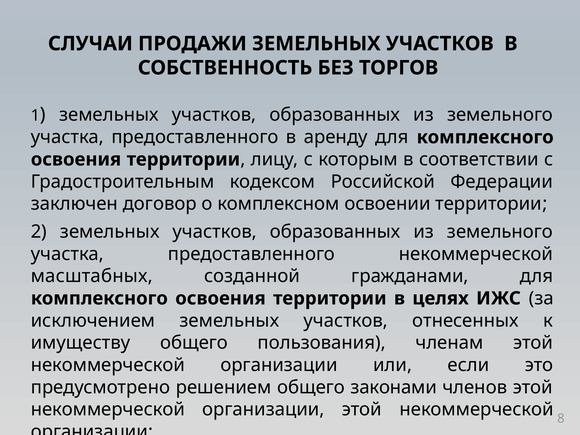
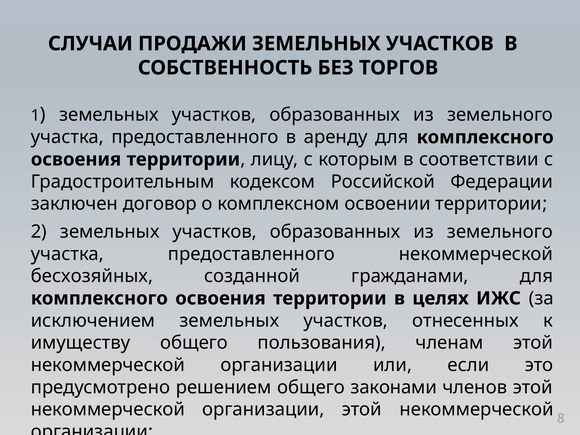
масштабных: масштабных -> бесхозяйных (92, 276)
